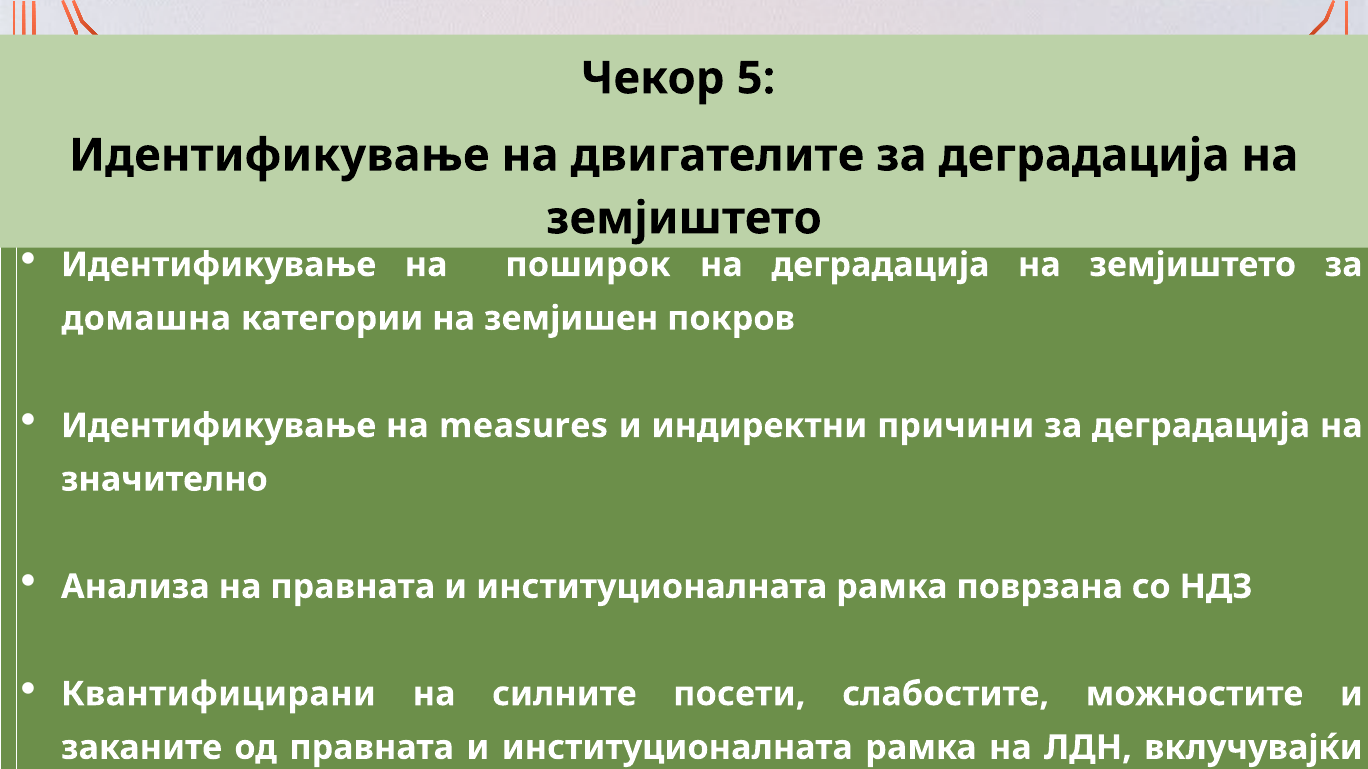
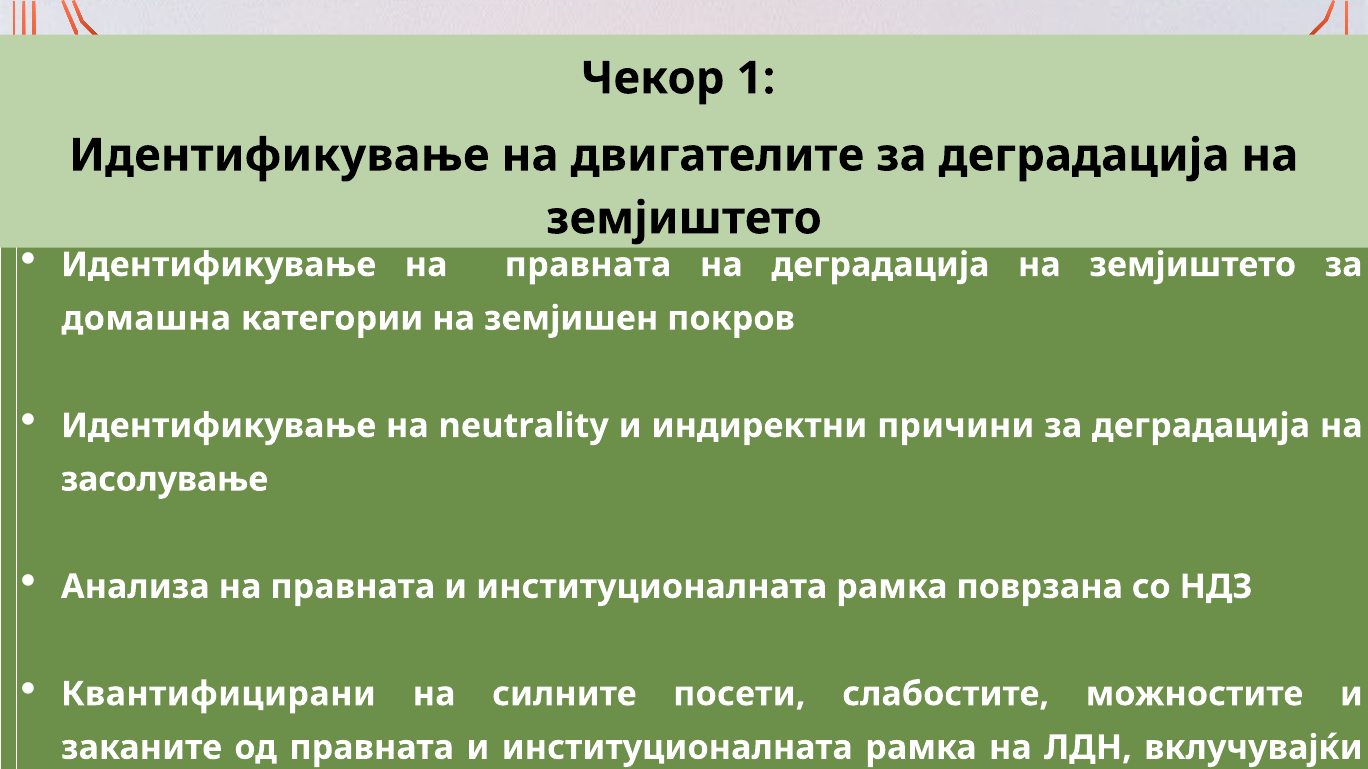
5: 5 -> 1 (756, 78)
Идентификување на поширок: поширок -> правната (588, 265)
measures: measures -> neutrality (524, 426)
значително: значително -> засолување (164, 480)
